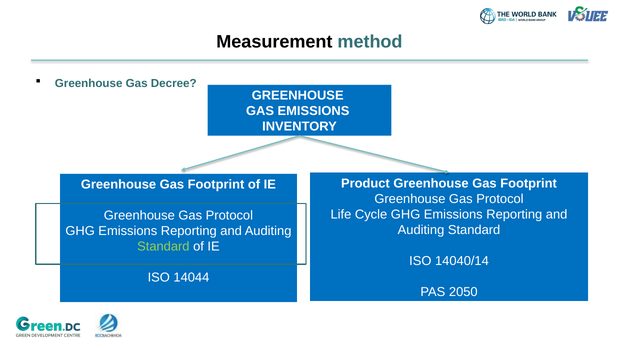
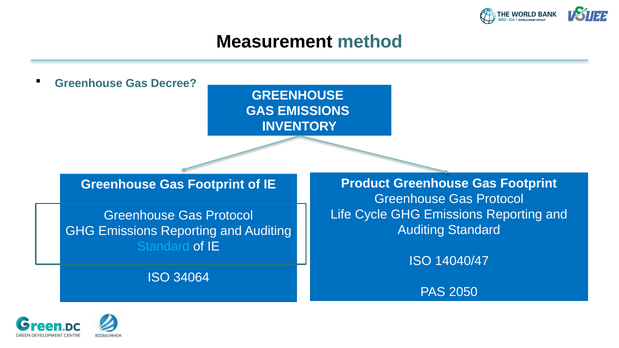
Standard colour: light green -> light blue (163, 247)
14040/14: 14040/14 -> 14040/47 (462, 261)
14044: 14044 -> 34064 (191, 278)
